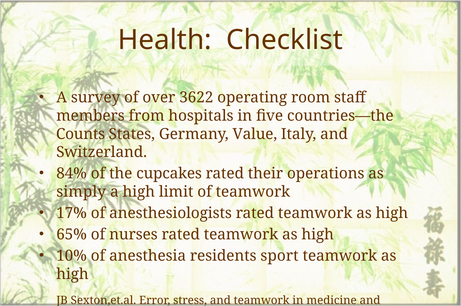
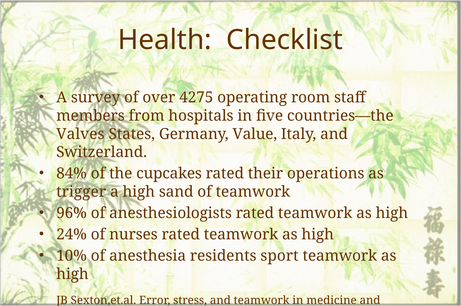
3622: 3622 -> 4275 (196, 97)
Counts: Counts -> Valves (80, 134)
simply: simply -> trigger (81, 192)
limit: limit -> sand (176, 192)
17%: 17% -> 96% (72, 213)
65%: 65% -> 24% (72, 234)
